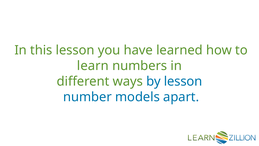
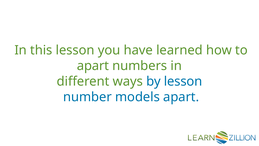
learn: learn -> apart (93, 66)
